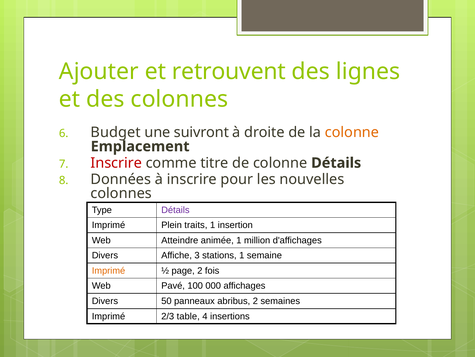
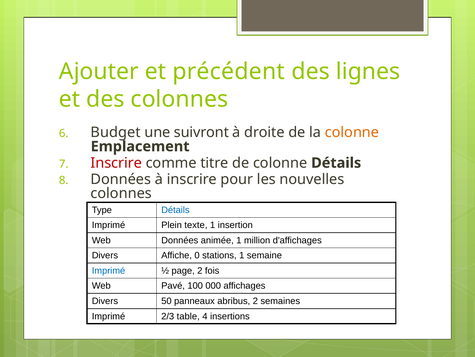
retrouvent: retrouvent -> précédent (229, 71)
Détails colour: purple -> blue (175, 210)
traits: traits -> texte (196, 225)
Web Atteindre: Atteindre -> Données (180, 240)
3: 3 -> 0 (197, 255)
Imprimé colour: orange -> blue (109, 270)
